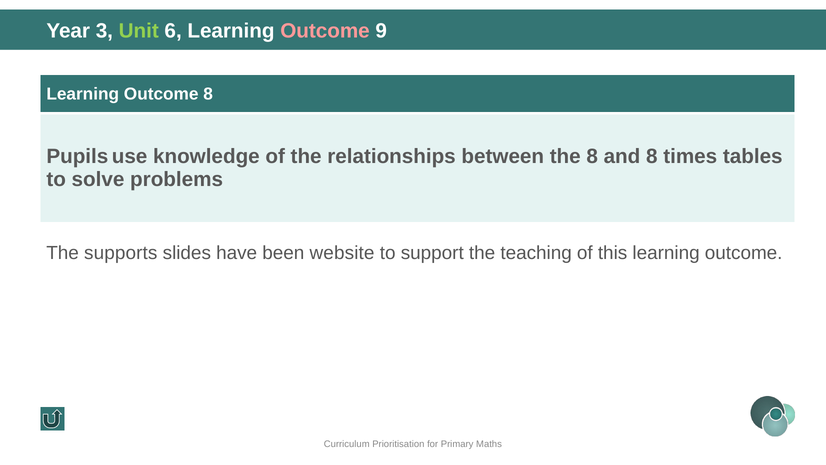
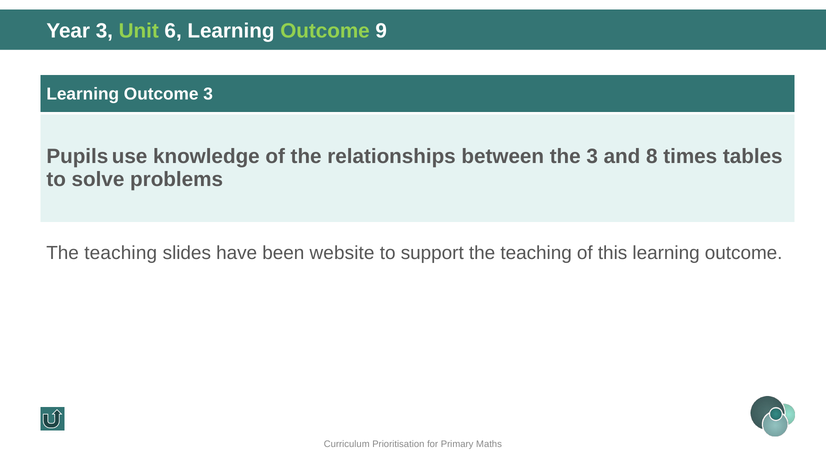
Outcome colour: pink -> light green (325, 31)
Outcome 8: 8 -> 3 (208, 94)
the 8: 8 -> 3 (592, 156)
supports: supports -> teaching (121, 253)
